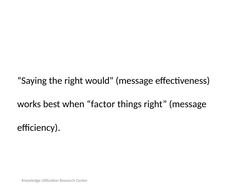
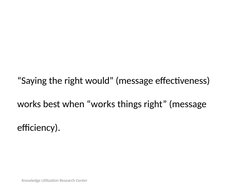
when factor: factor -> works (101, 104)
